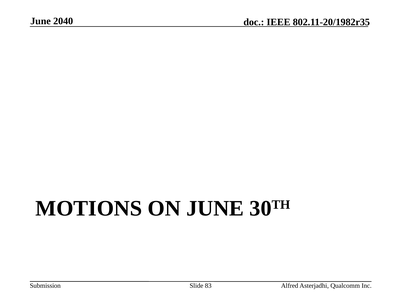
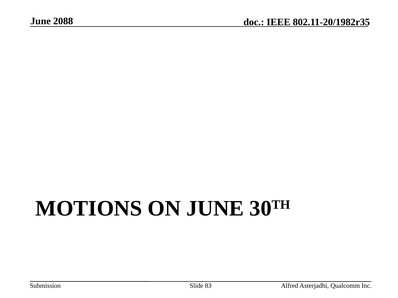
2040: 2040 -> 2088 (63, 21)
